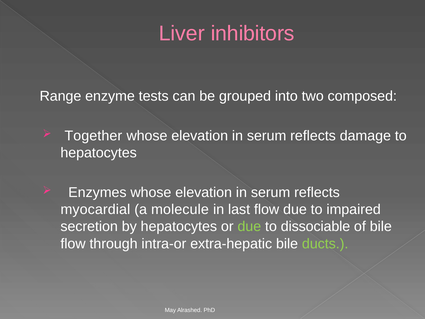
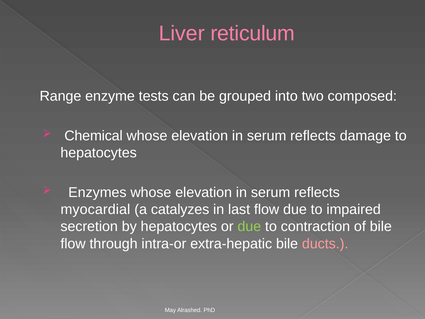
inhibitors: inhibitors -> reticulum (253, 33)
Together: Together -> Chemical (93, 136)
molecule: molecule -> catalyzes (180, 209)
dissociable: dissociable -> contraction (315, 226)
ducts colour: light green -> pink (325, 243)
